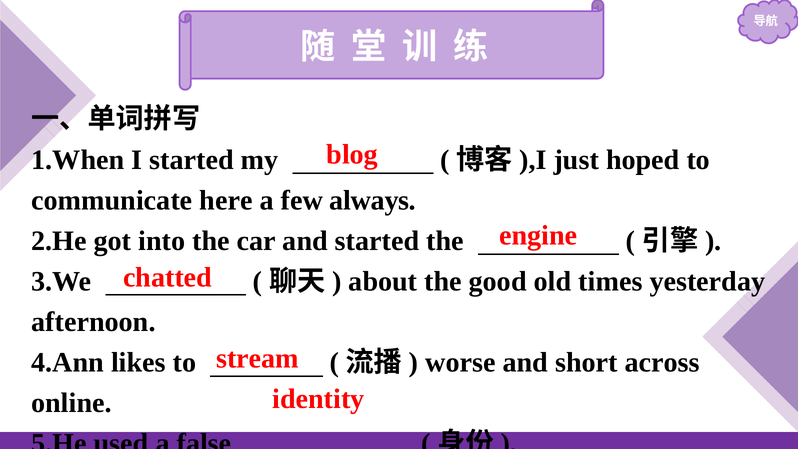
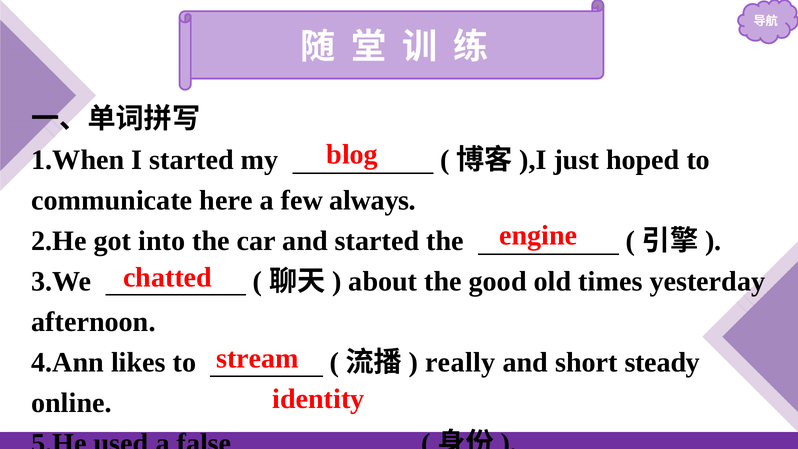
worse: worse -> really (460, 362)
across: across -> steady (662, 362)
